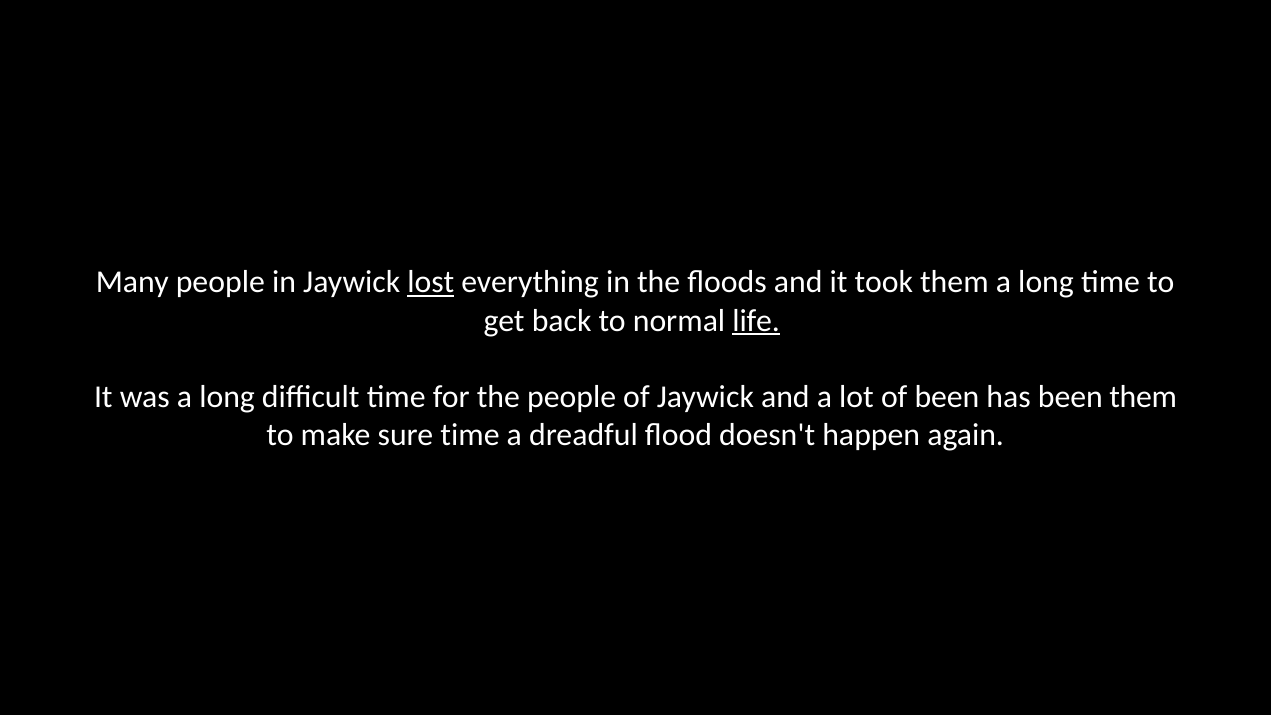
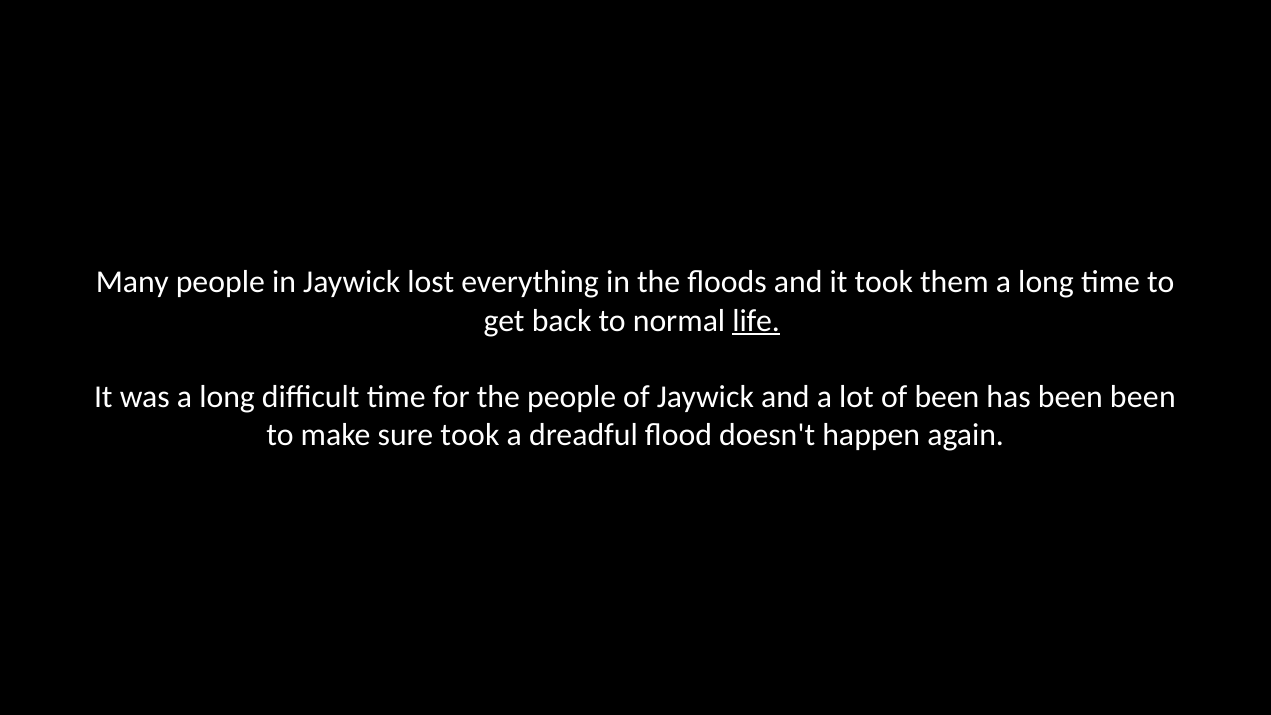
lost underline: present -> none (431, 282)
been them: them -> been (1143, 397)
sure time: time -> took (470, 435)
